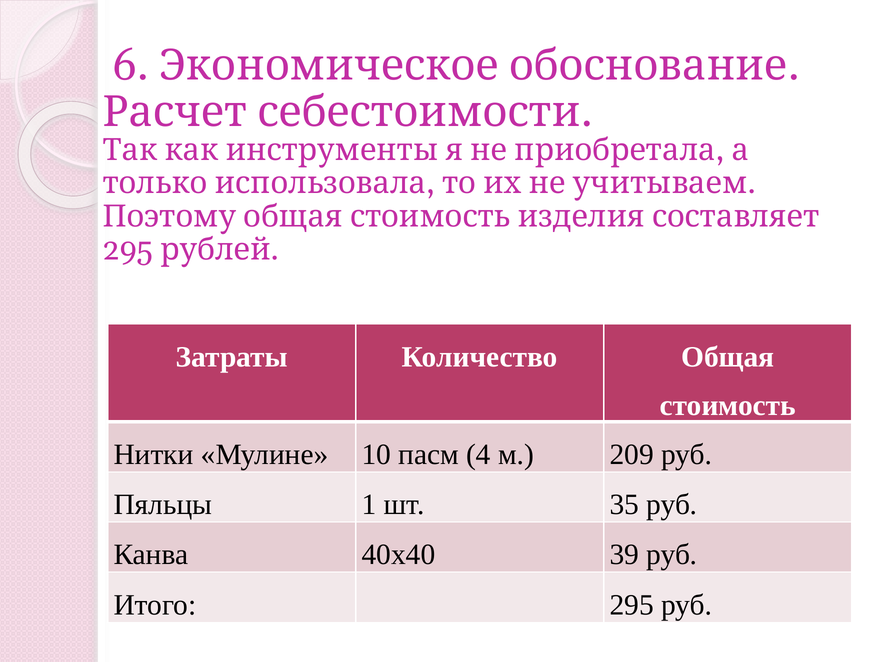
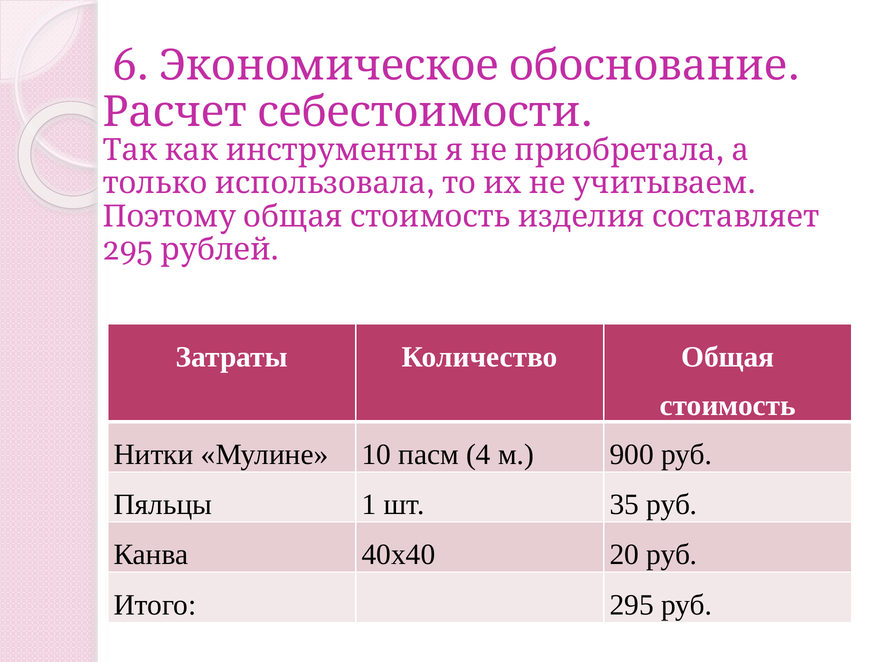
209: 209 -> 900 (632, 455)
39: 39 -> 20 (624, 555)
